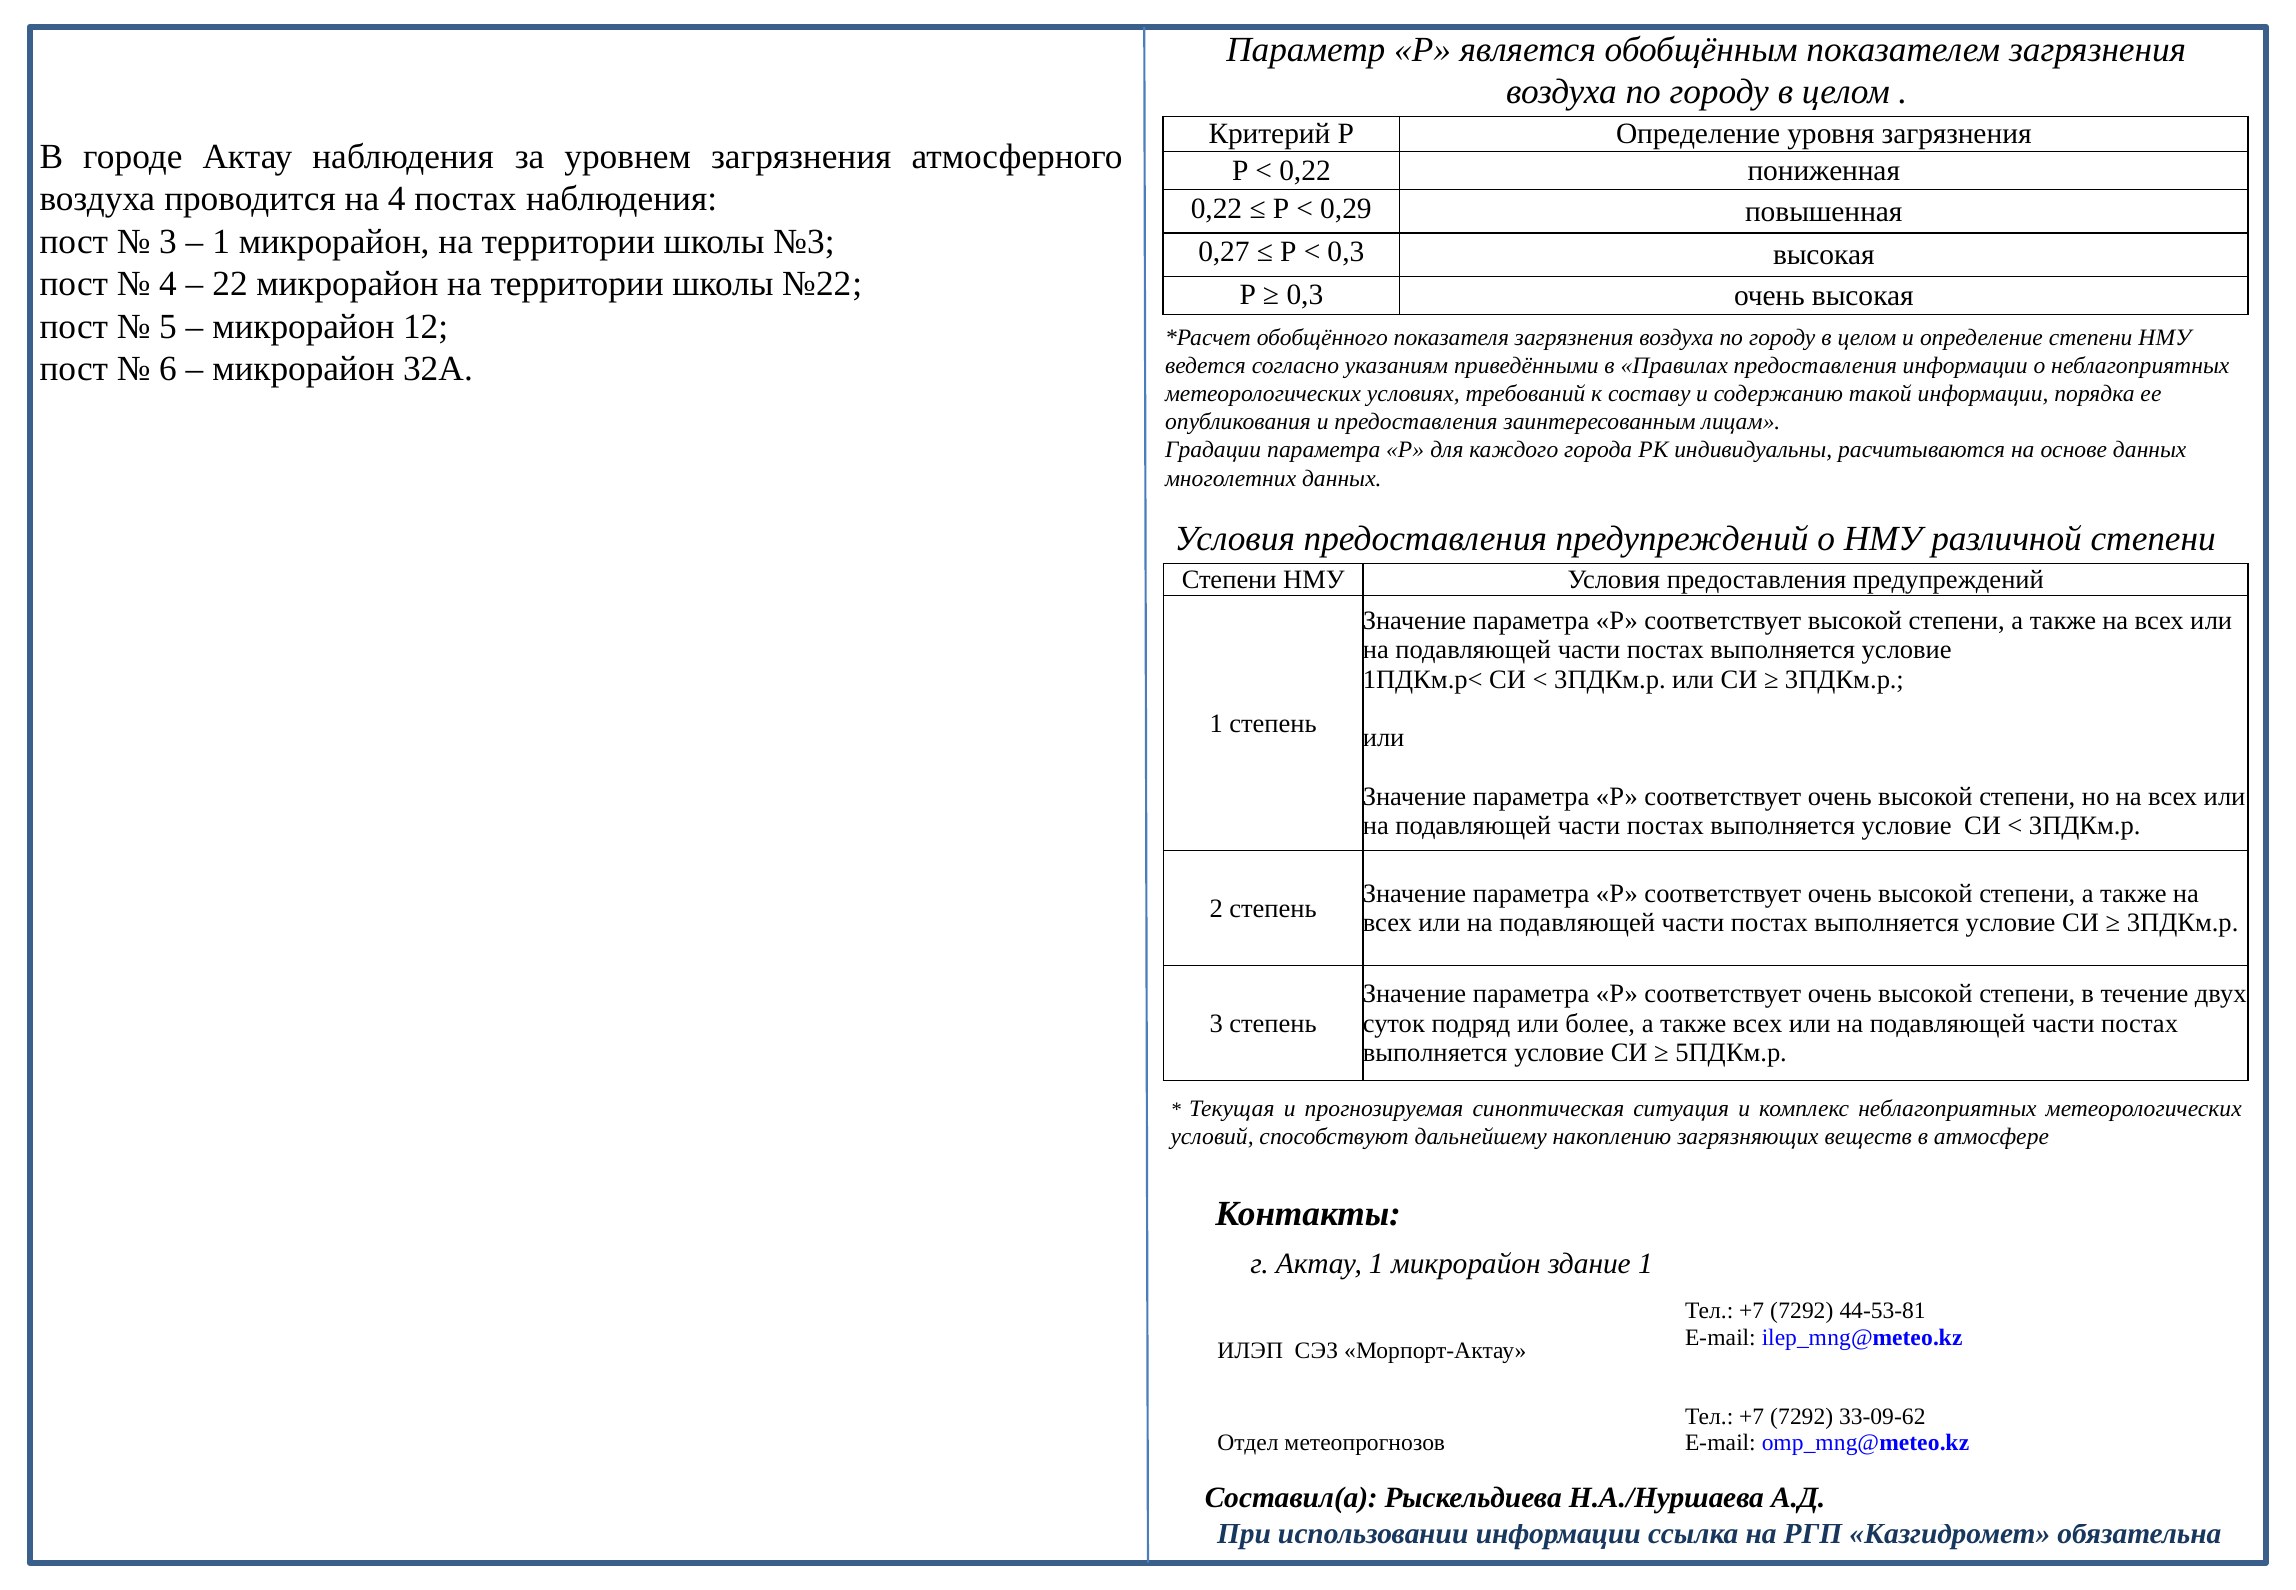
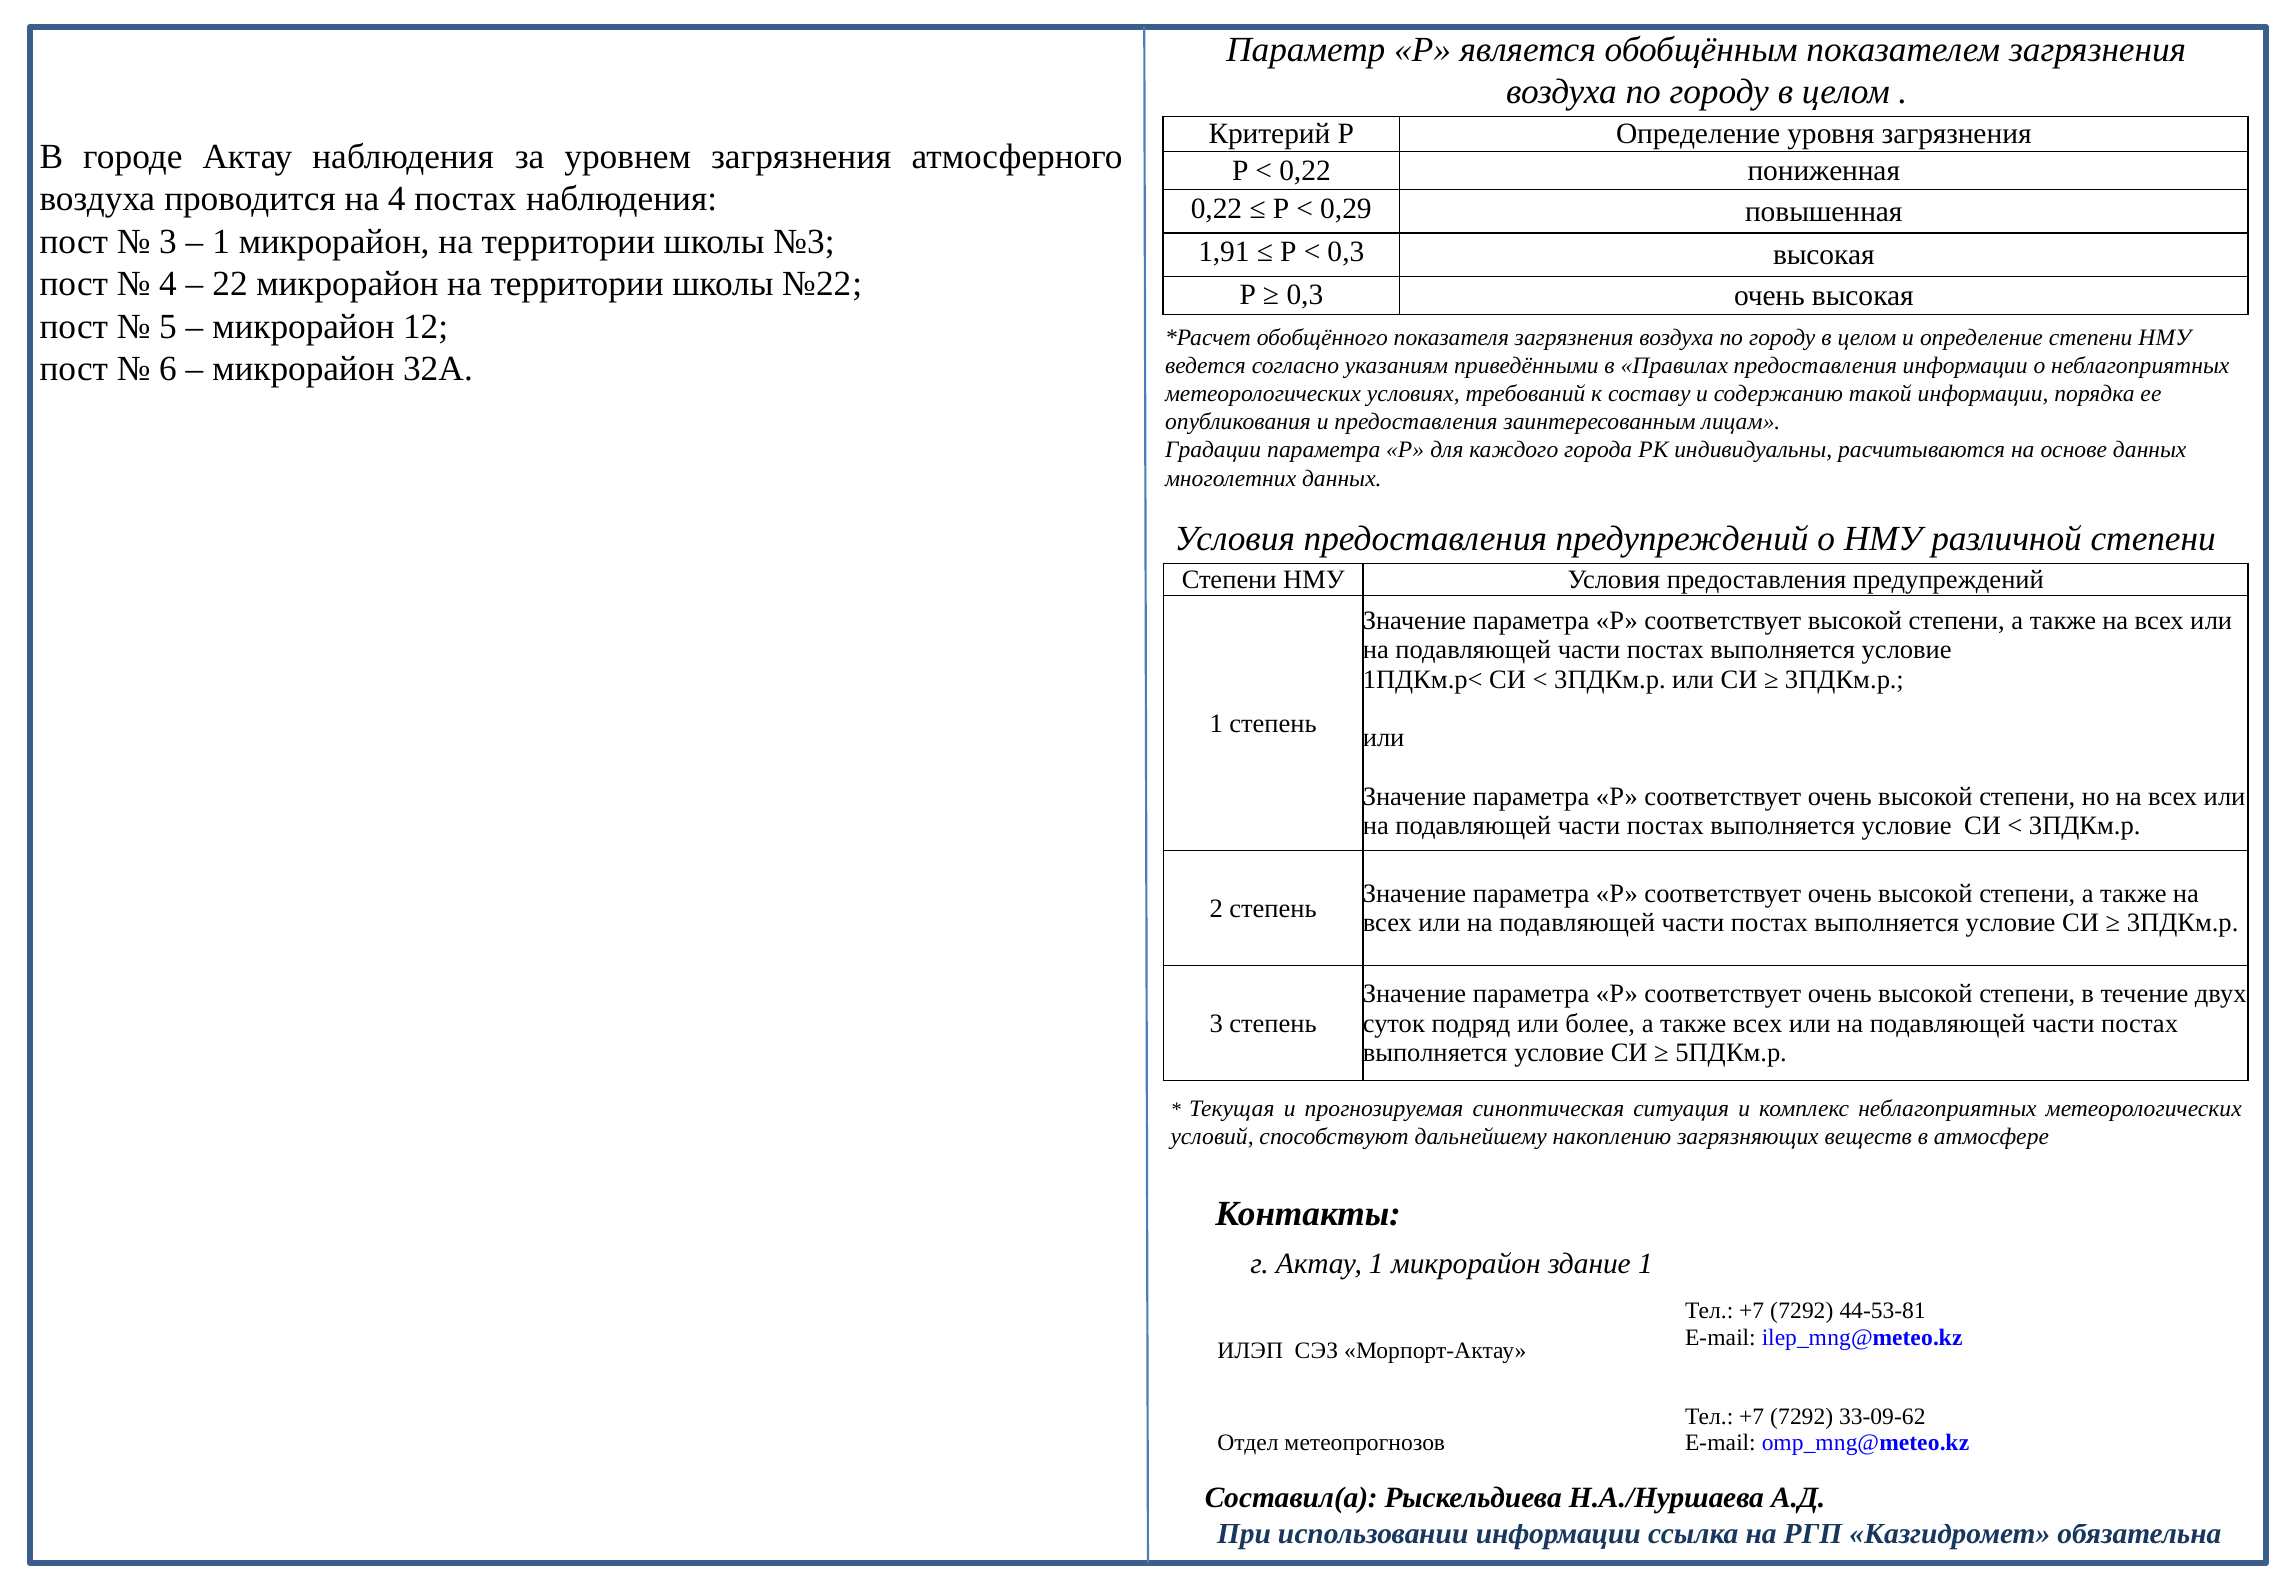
0,27: 0,27 -> 1,91 (1224, 252)
